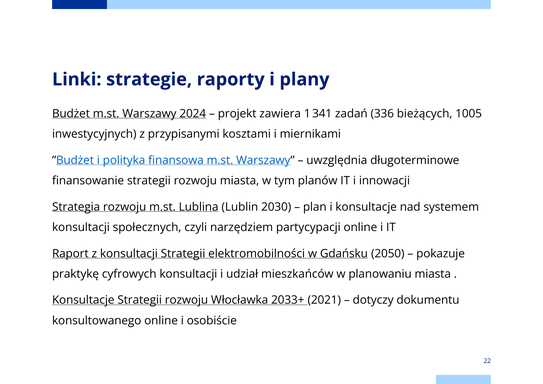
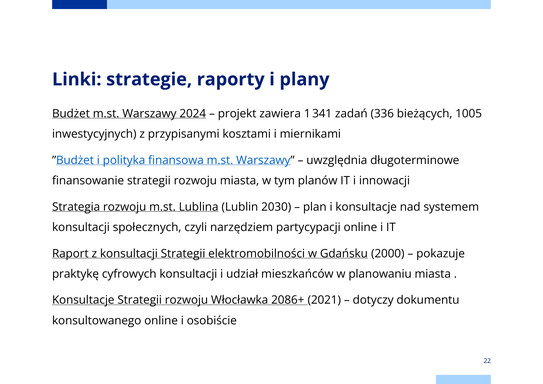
2050: 2050 -> 2000 (388, 253)
2033+: 2033+ -> 2086+ (288, 300)
